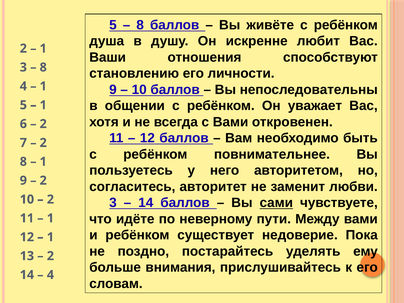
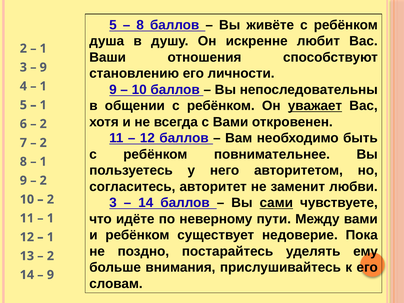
8: 8 -> 9 (43, 67)
уважает underline: none -> present (315, 106)
4: 4 -> 9 (50, 275)
